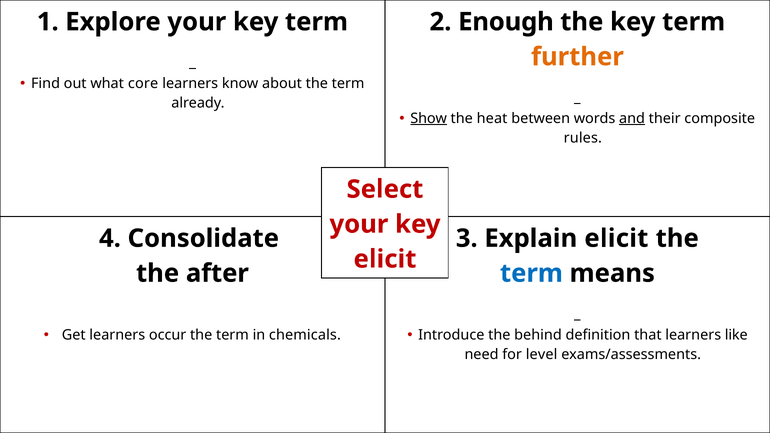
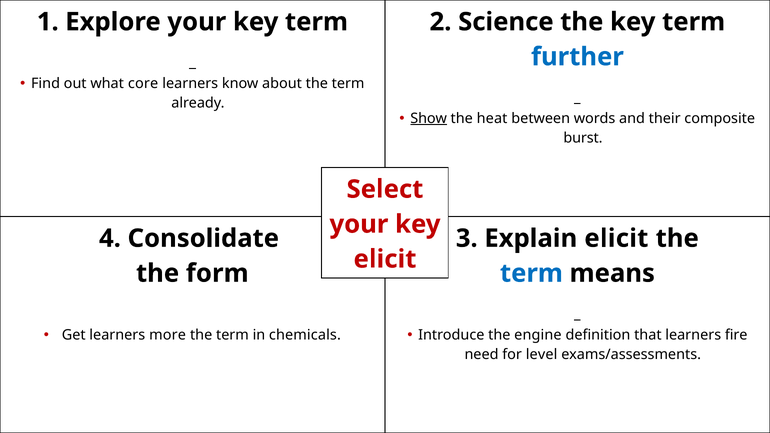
Enough: Enough -> Science (506, 22)
further colour: orange -> blue (577, 57)
and underline: present -> none (632, 118)
rules: rules -> burst (583, 138)
after: after -> form (217, 273)
occur: occur -> more (168, 335)
behind: behind -> engine (538, 335)
like: like -> fire (736, 335)
